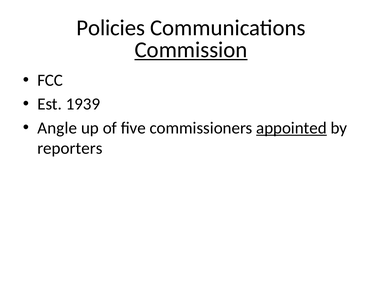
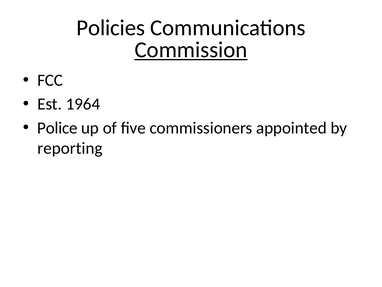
1939: 1939 -> 1964 (83, 104)
Angle: Angle -> Police (57, 128)
appointed underline: present -> none (291, 128)
reporters: reporters -> reporting (70, 148)
